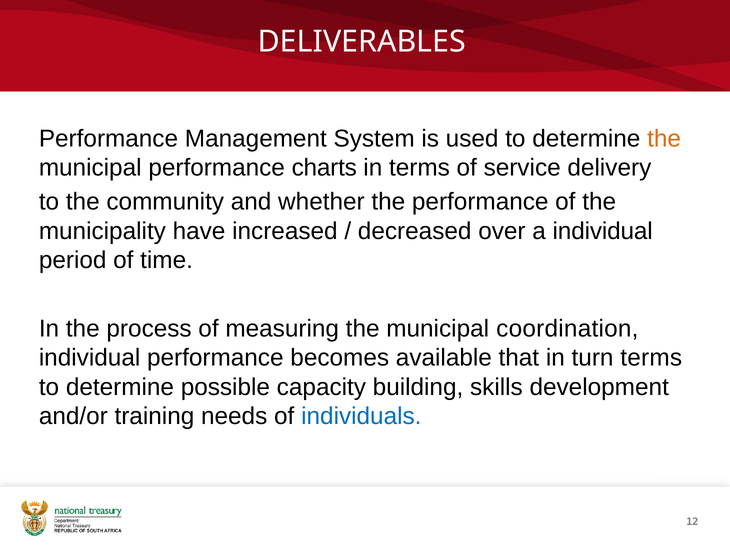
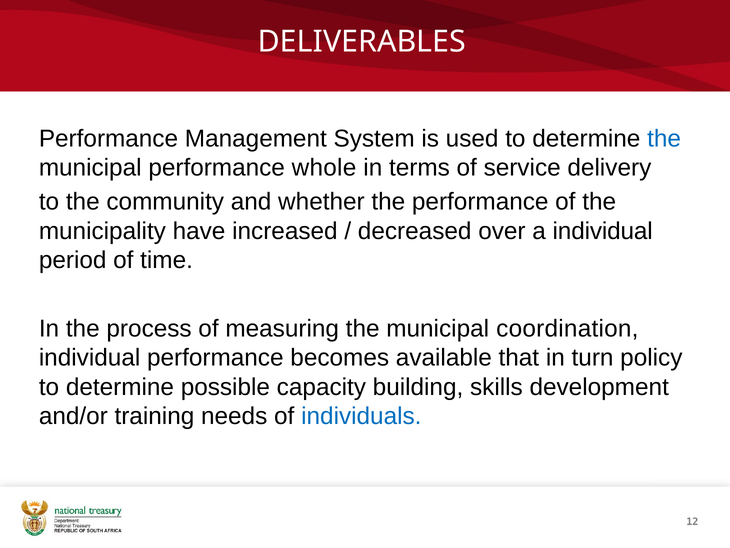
the colour: orange -> blue (664, 138)
charts: charts -> whole (324, 168)
turn terms: terms -> policy (651, 357)
